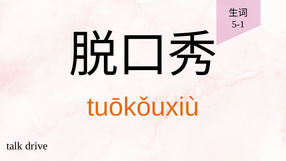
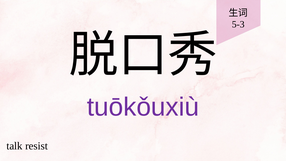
5-1: 5-1 -> 5-3 (238, 24)
tuōkǒuxiù colour: orange -> purple (143, 107)
drive: drive -> resist (37, 146)
